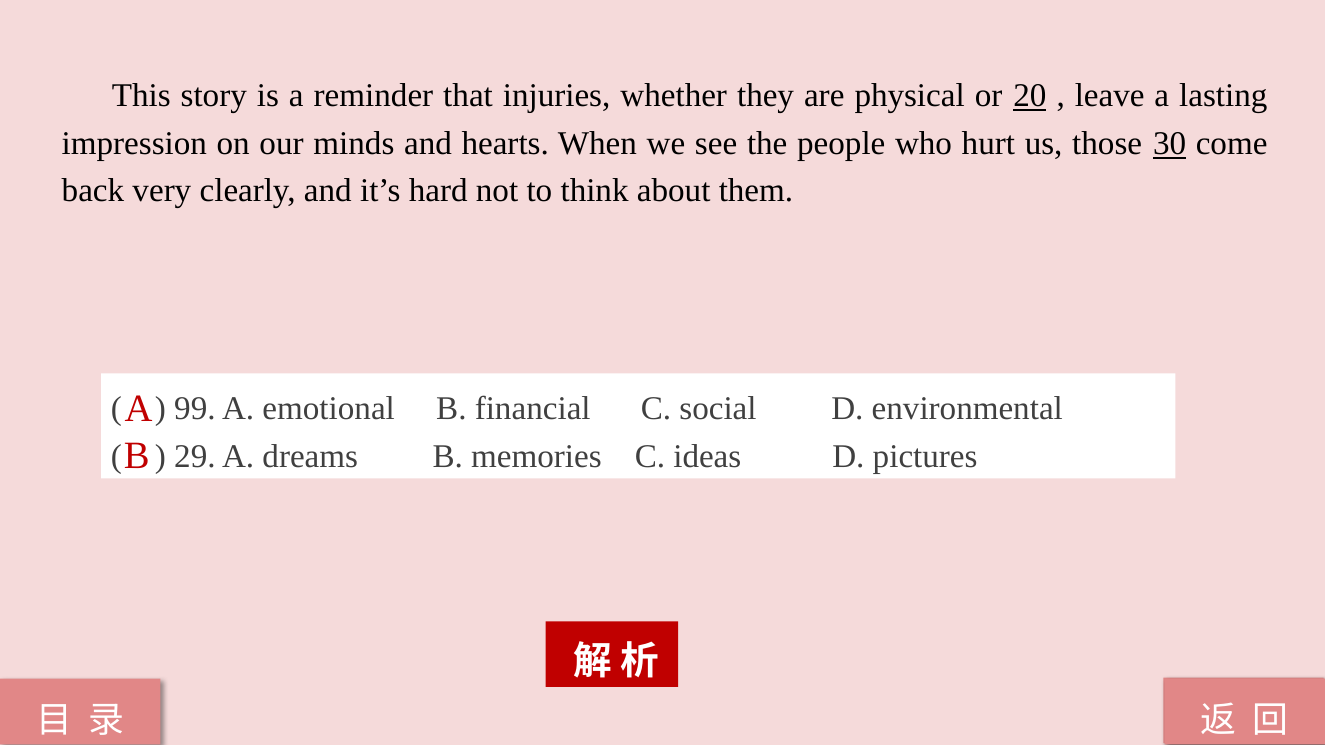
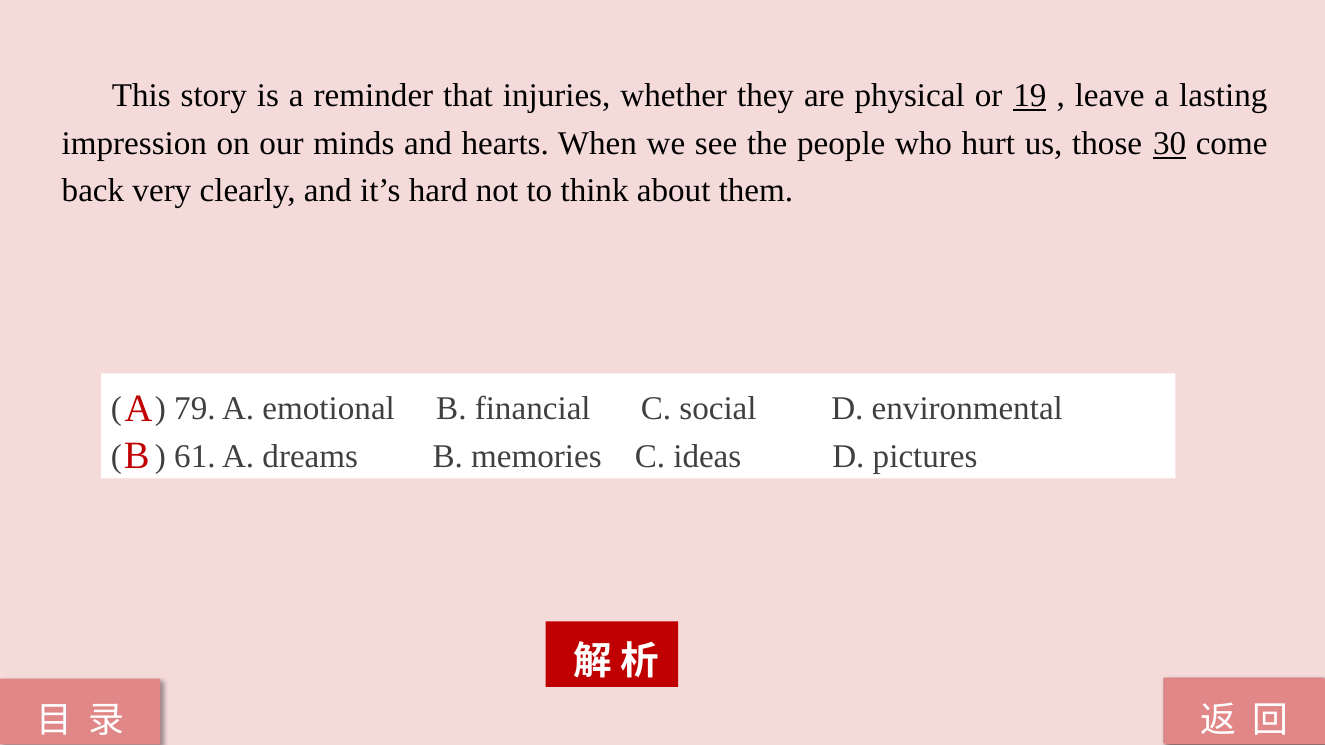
20: 20 -> 19 (1030, 96)
99: 99 -> 79 (195, 409)
29: 29 -> 61 (195, 456)
